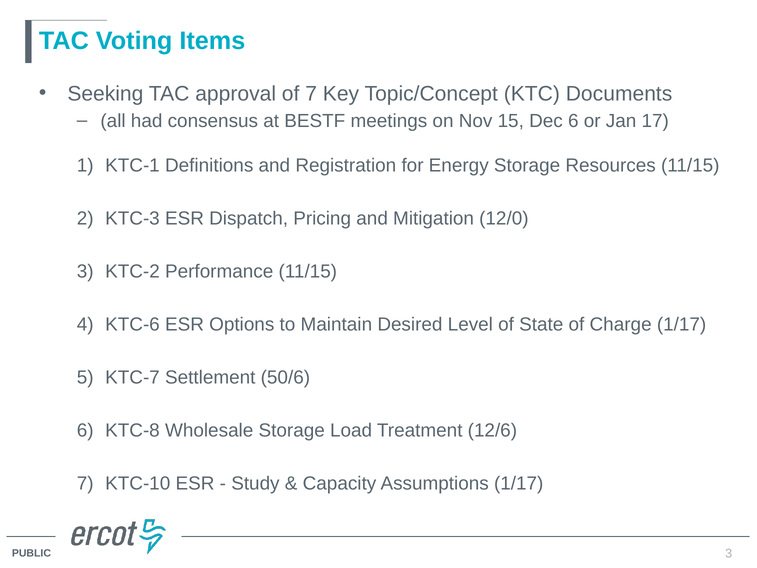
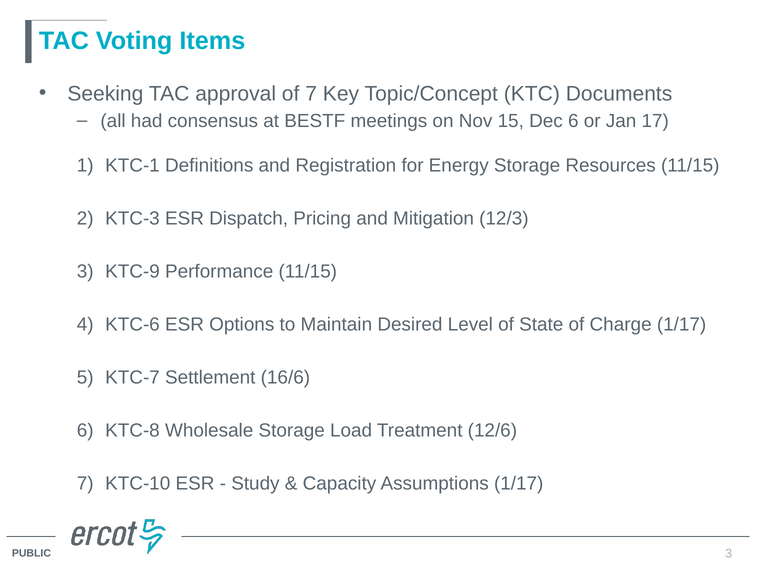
12/0: 12/0 -> 12/3 (504, 218)
KTC-2: KTC-2 -> KTC-9 (133, 271)
50/6: 50/6 -> 16/6 (285, 377)
